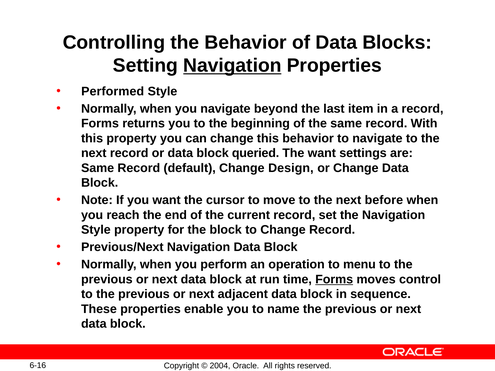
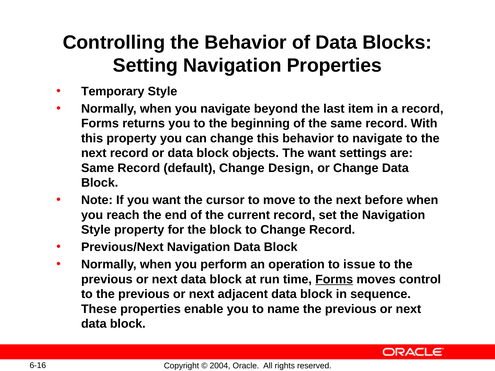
Navigation underline: present -> none (232, 66)
Performed: Performed -> Temporary (113, 91)
queried: queried -> objects (256, 153)
menu: menu -> issue (359, 265)
